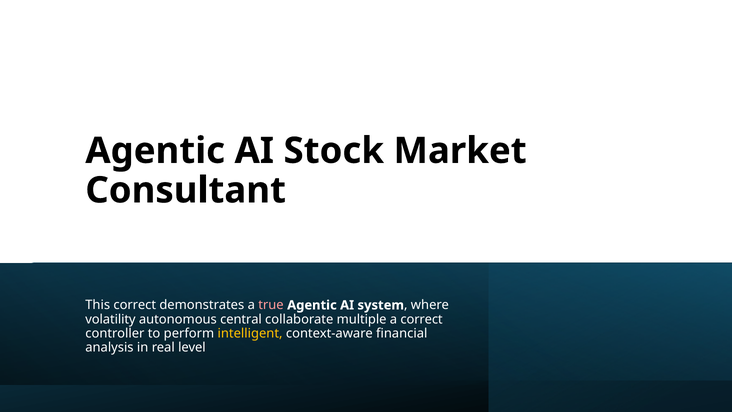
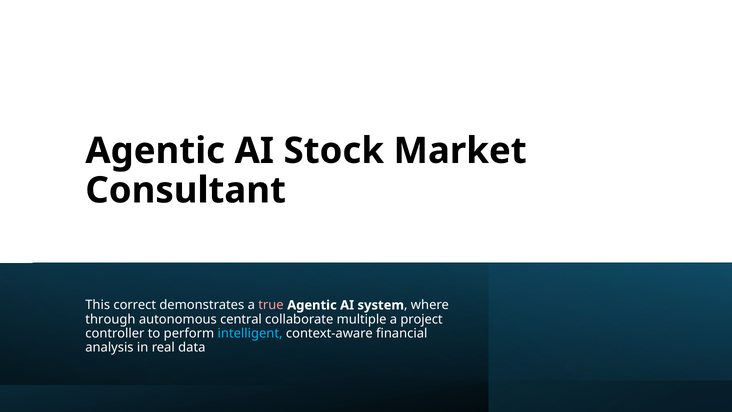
volatility: volatility -> through (110, 319)
a correct: correct -> project (422, 319)
intelligent colour: yellow -> light blue (250, 333)
level: level -> data (192, 347)
